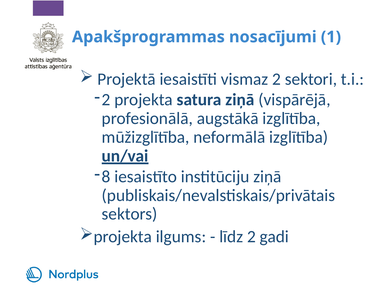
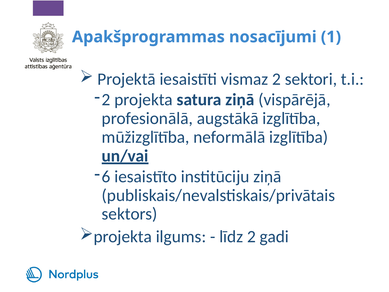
8: 8 -> 6 (106, 176)
